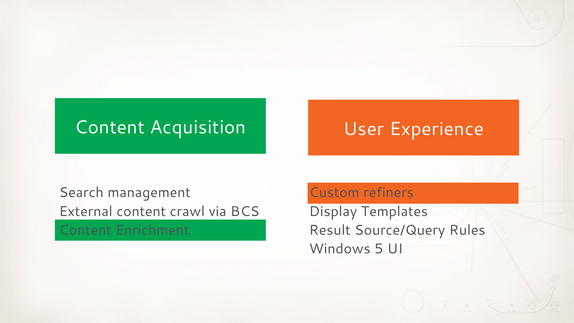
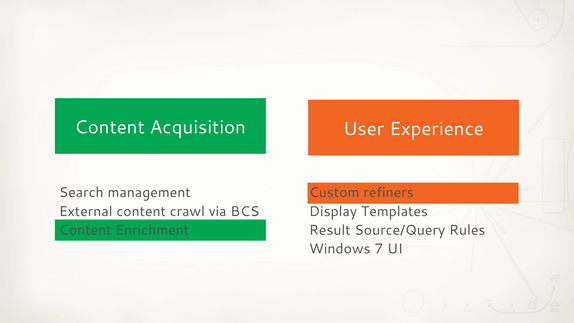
5: 5 -> 7 (379, 249)
